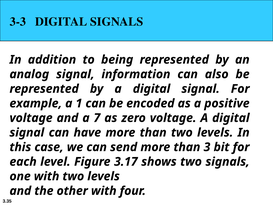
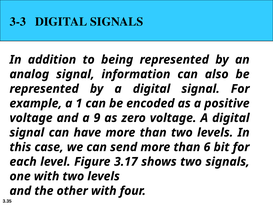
7: 7 -> 9 (97, 118)
3: 3 -> 6 (207, 147)
